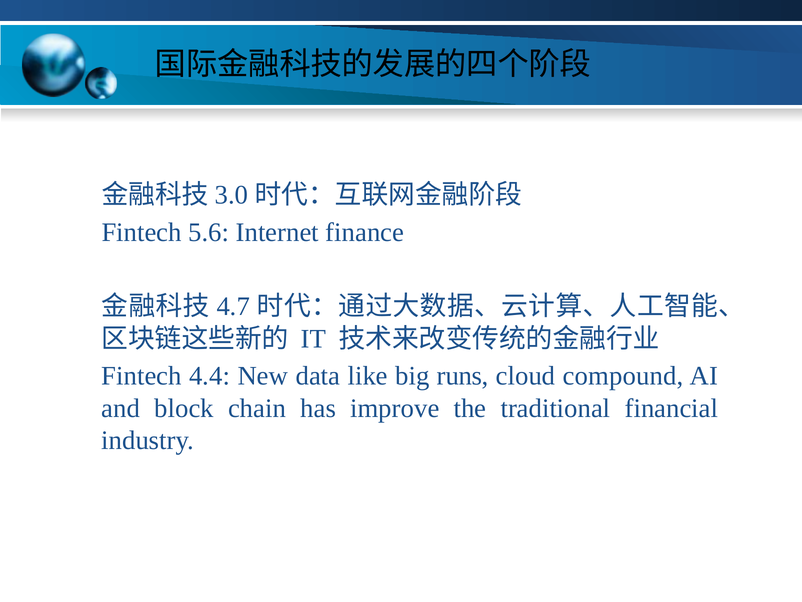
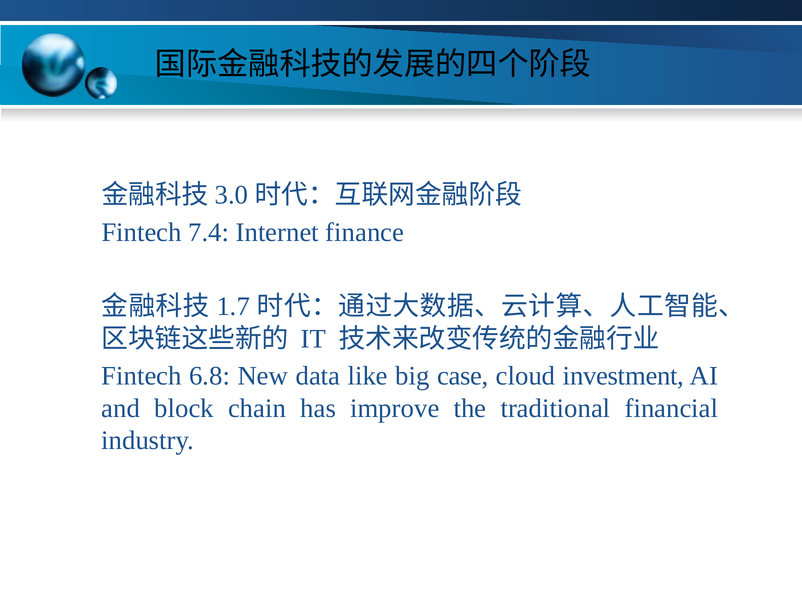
5.6: 5.6 -> 7.4 (209, 232)
4.7: 4.7 -> 1.7 (233, 306)
4.4: 4.4 -> 6.8 (210, 376)
runs: runs -> case (463, 376)
compound: compound -> investment (623, 376)
